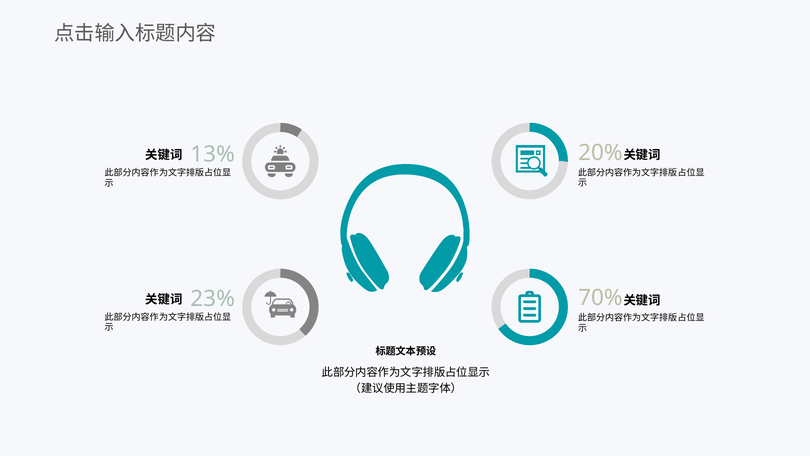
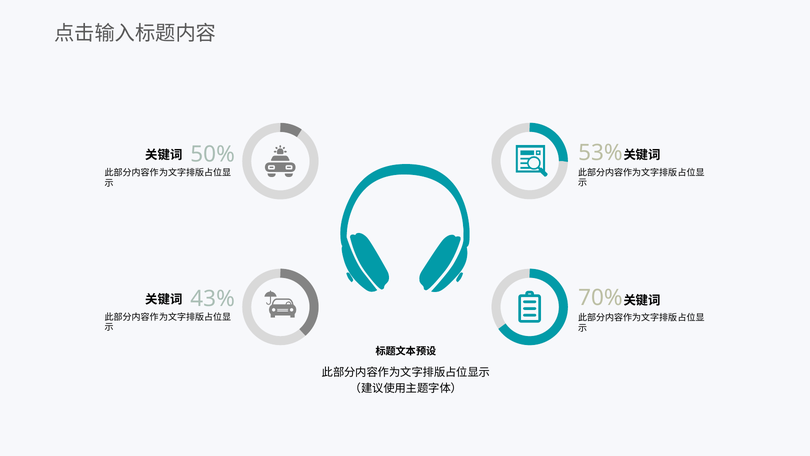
20%: 20% -> 53% (600, 152)
13%: 13% -> 50% (213, 154)
23%: 23% -> 43% (213, 299)
